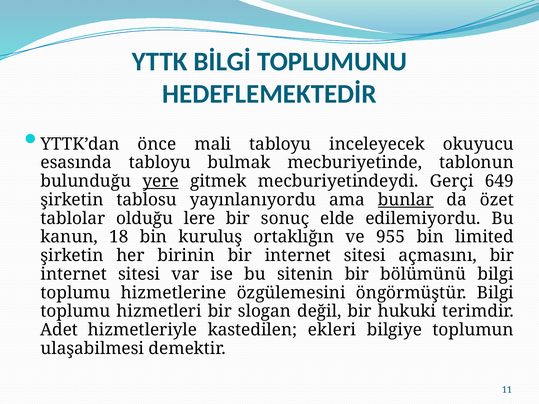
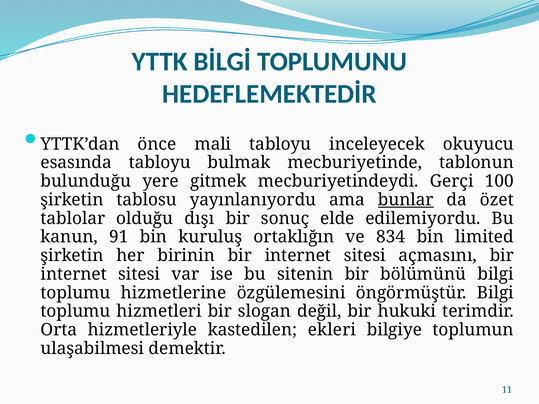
yere underline: present -> none (161, 181)
649: 649 -> 100 (499, 181)
lere: lere -> dışı (199, 219)
18: 18 -> 91 (119, 237)
955: 955 -> 834 (391, 237)
Adet: Adet -> Orta (59, 330)
